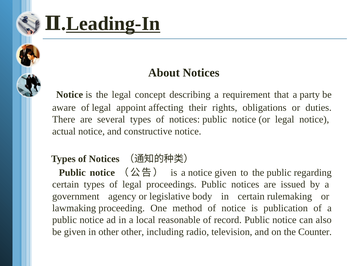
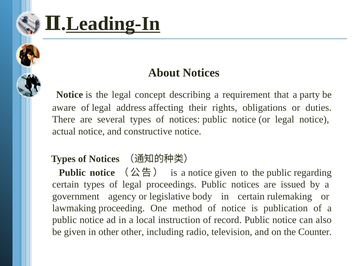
appoint: appoint -> address (131, 108)
reasonable: reasonable -> instruction (179, 220)
